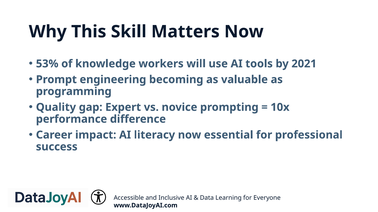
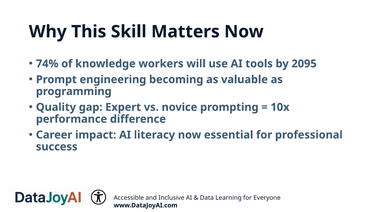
53%: 53% -> 74% (47, 64)
2021: 2021 -> 2095 (304, 64)
